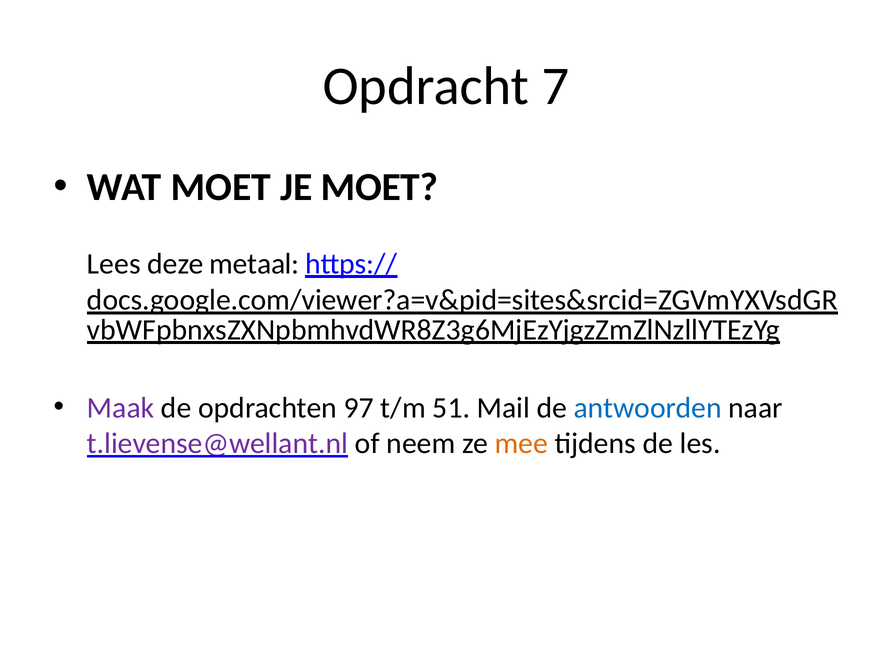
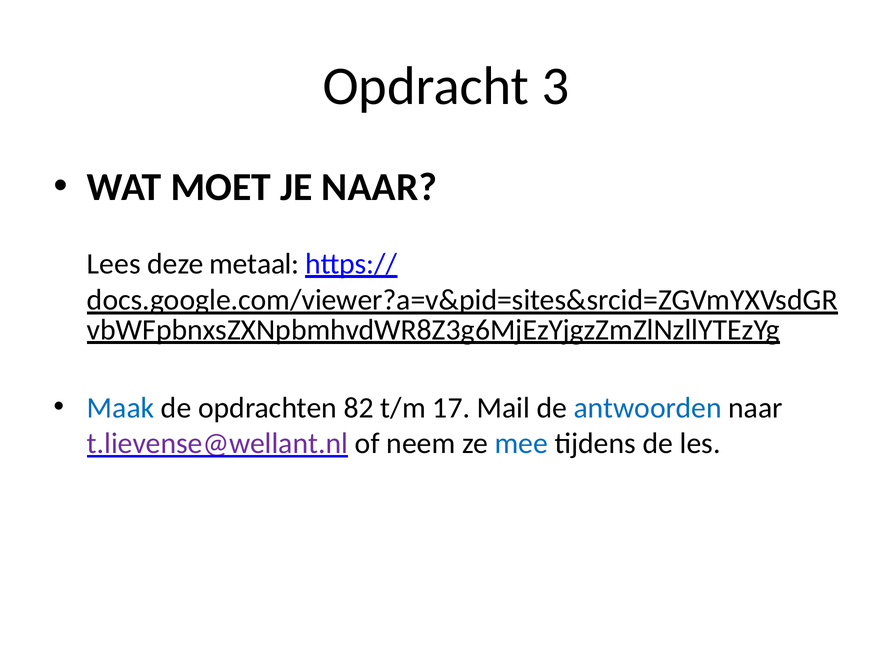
7: 7 -> 3 (555, 86)
JE MOET: MOET -> NAAR (379, 187)
Maak colour: purple -> blue (121, 408)
97: 97 -> 82 (359, 408)
51: 51 -> 17 (451, 408)
mee colour: orange -> blue (521, 443)
